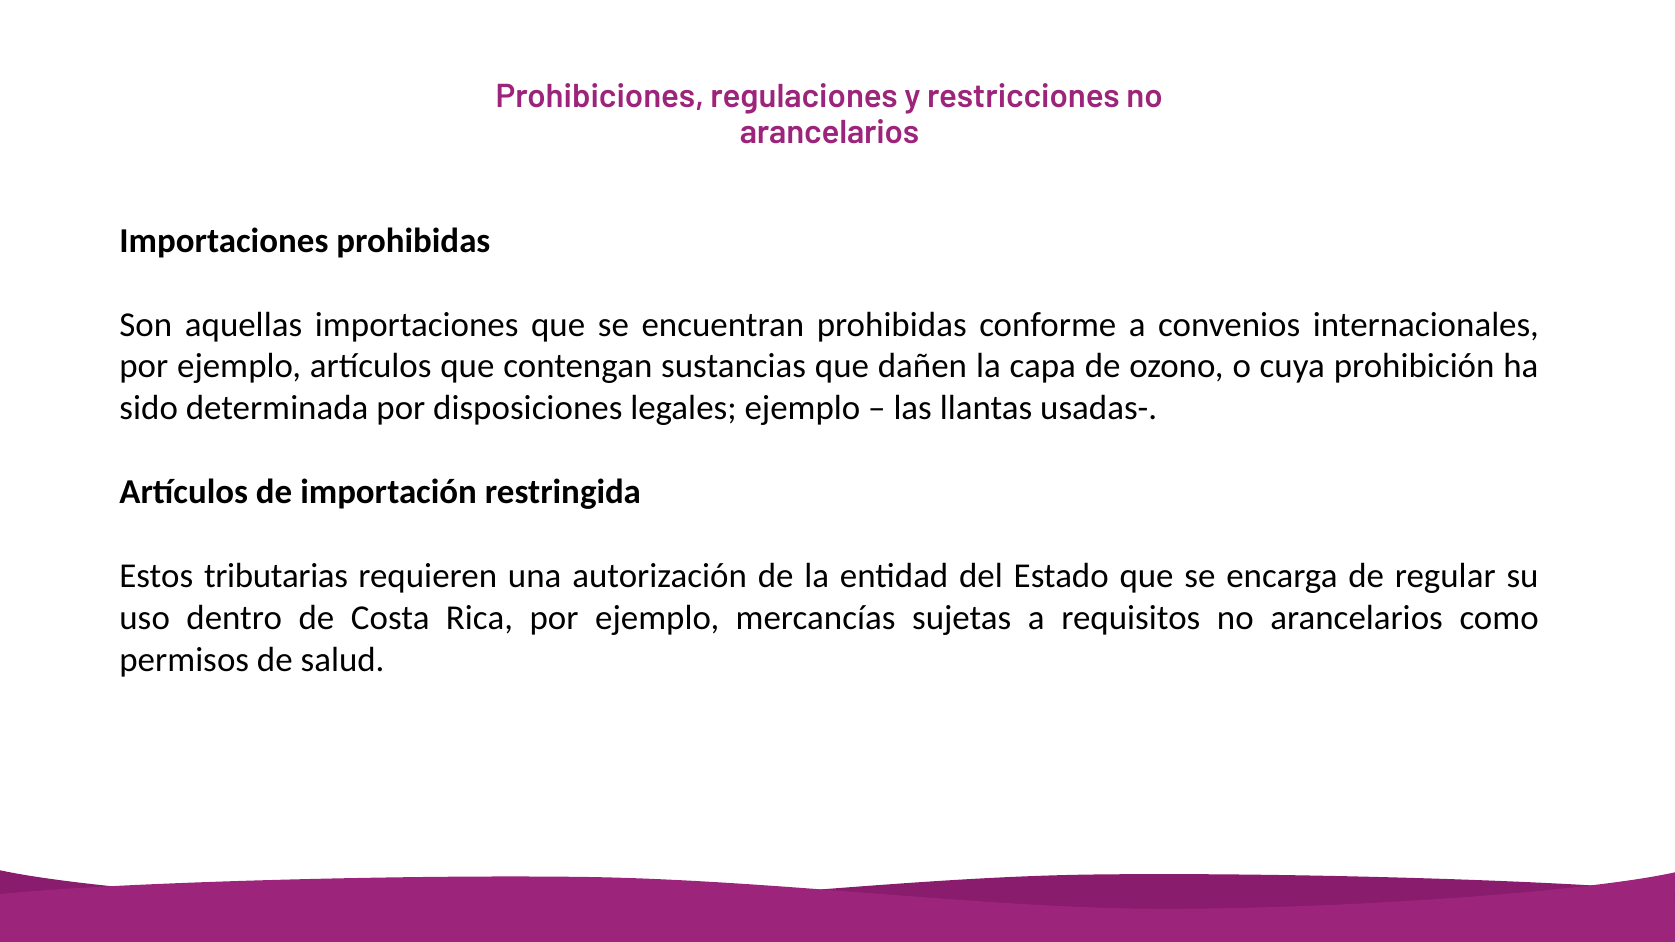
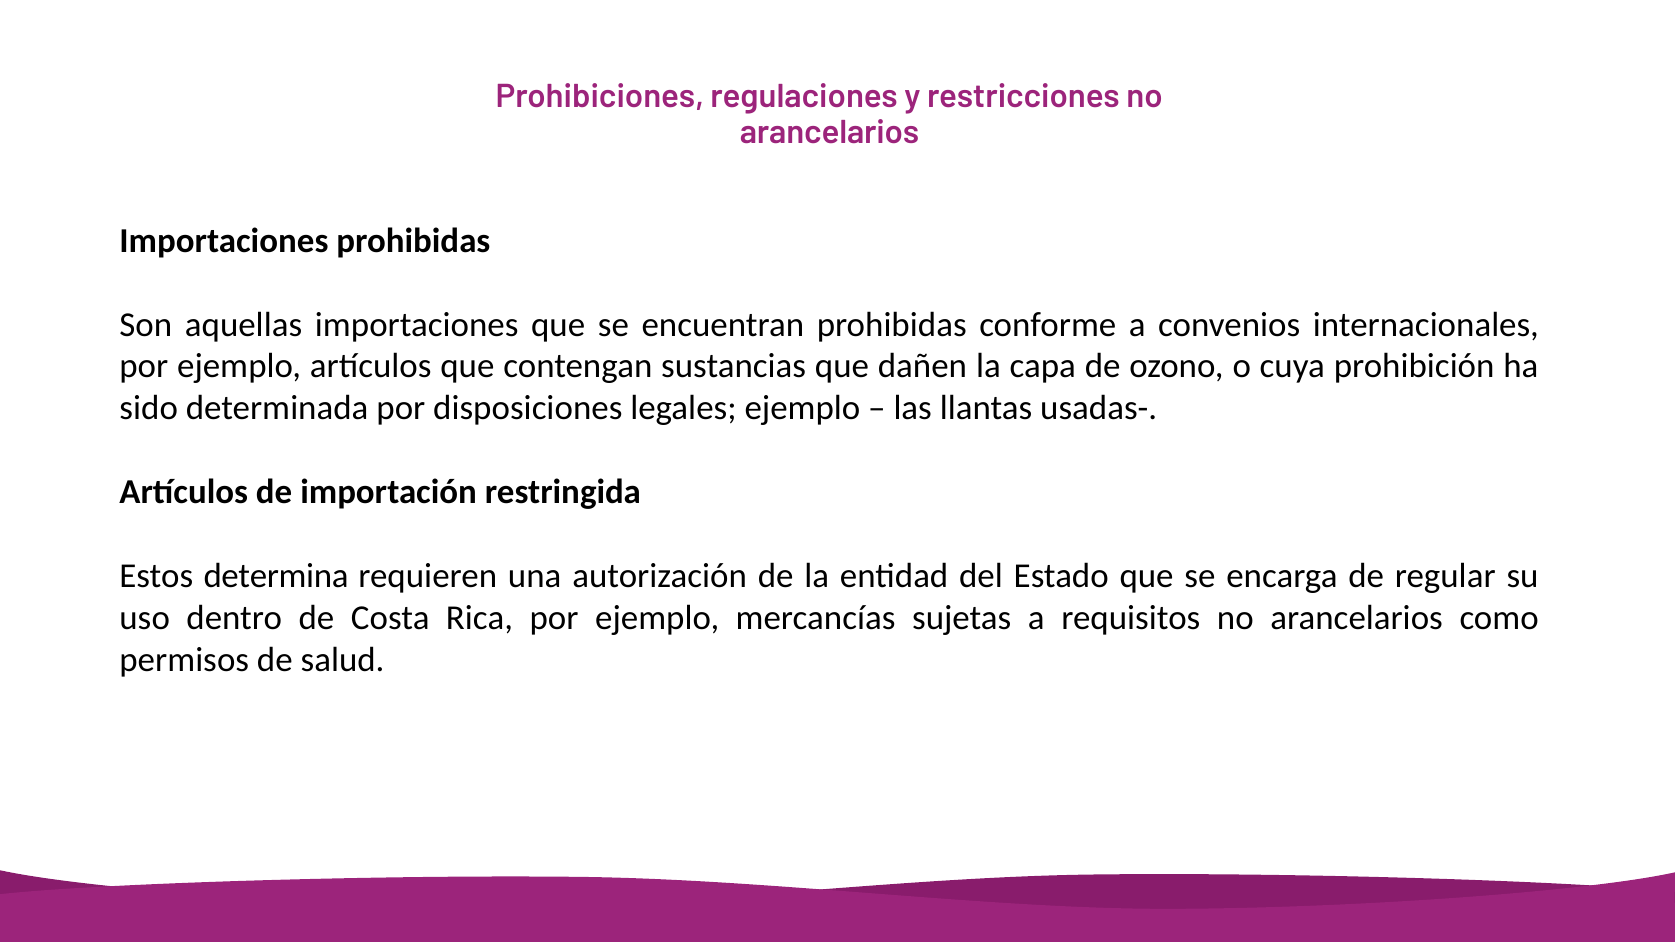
tributarias: tributarias -> determina (276, 576)
